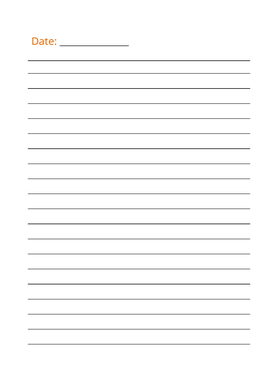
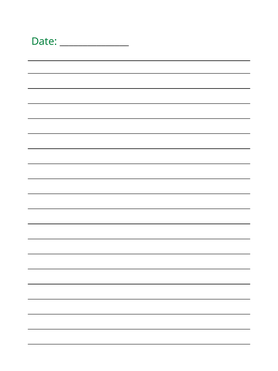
Date colour: orange -> green (44, 41)
